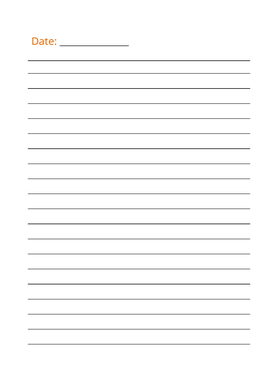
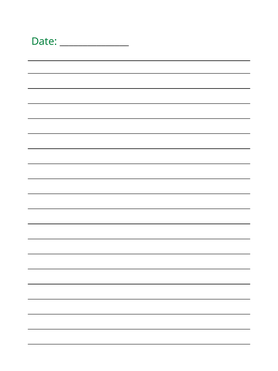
Date colour: orange -> green (44, 41)
